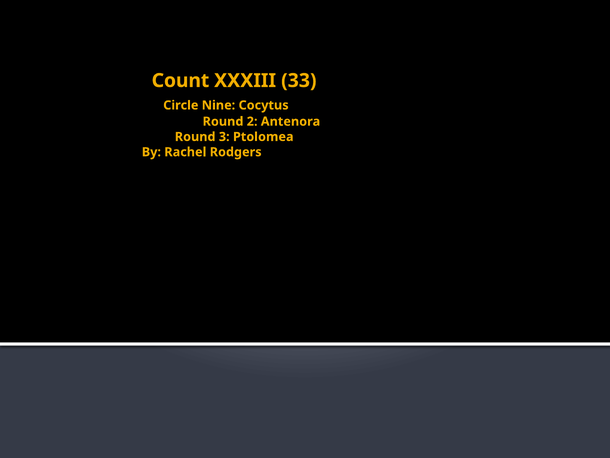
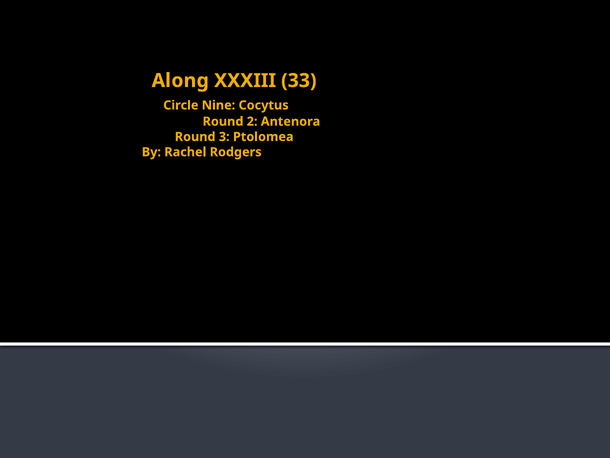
Count: Count -> Along (180, 81)
